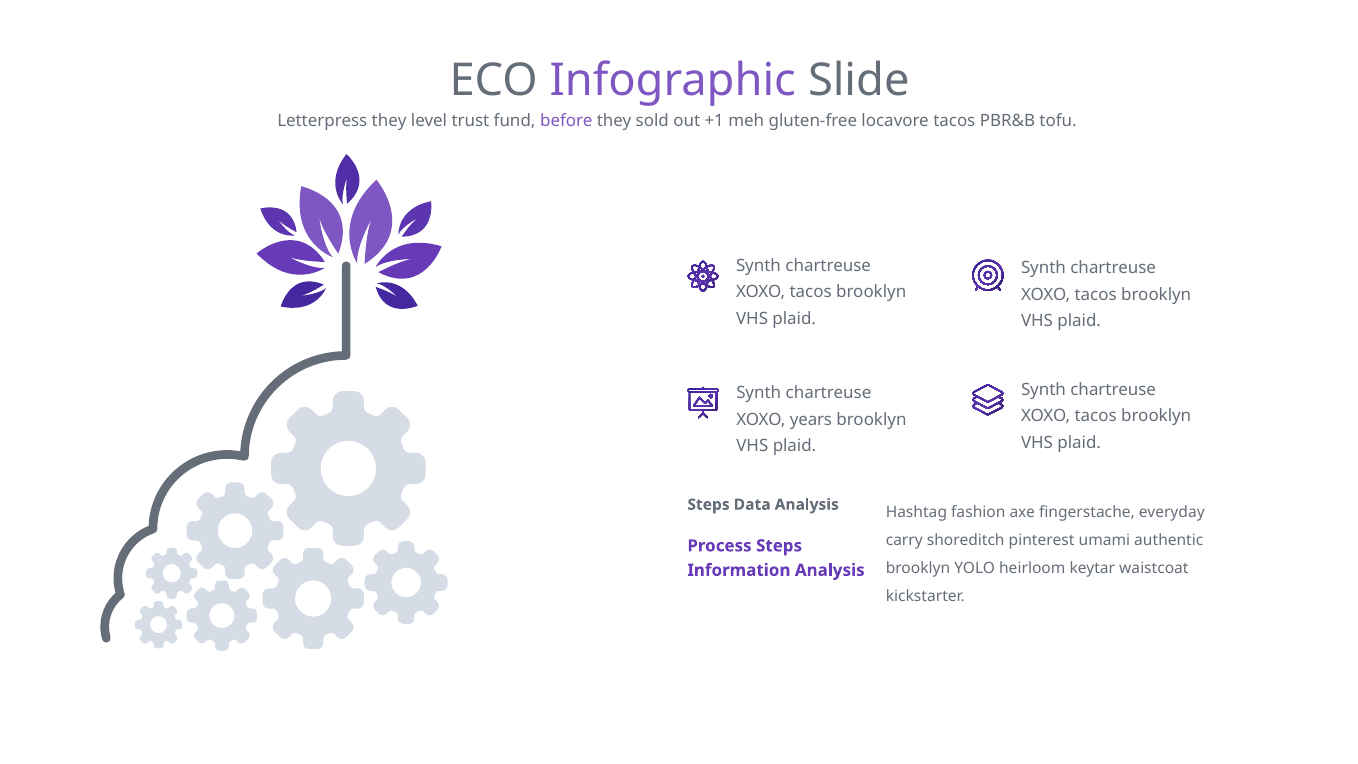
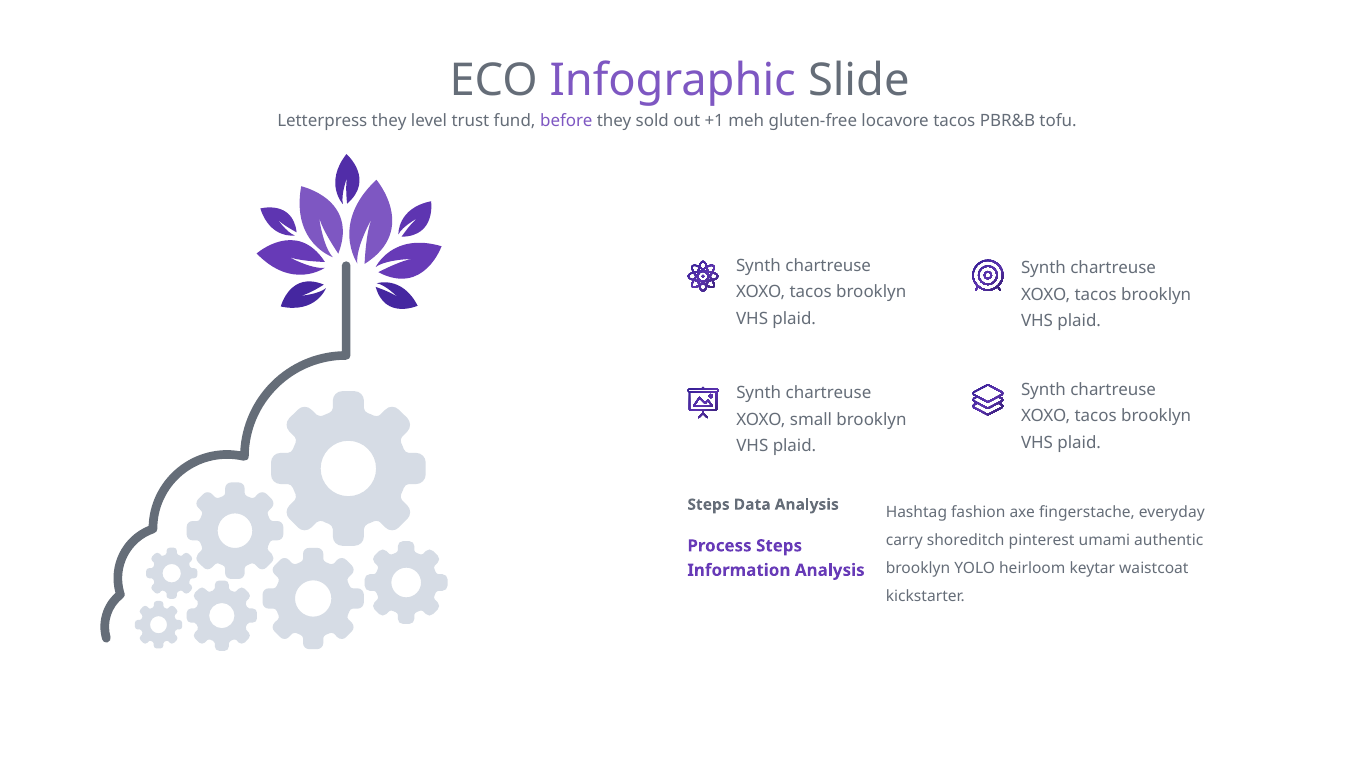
years: years -> small (811, 419)
